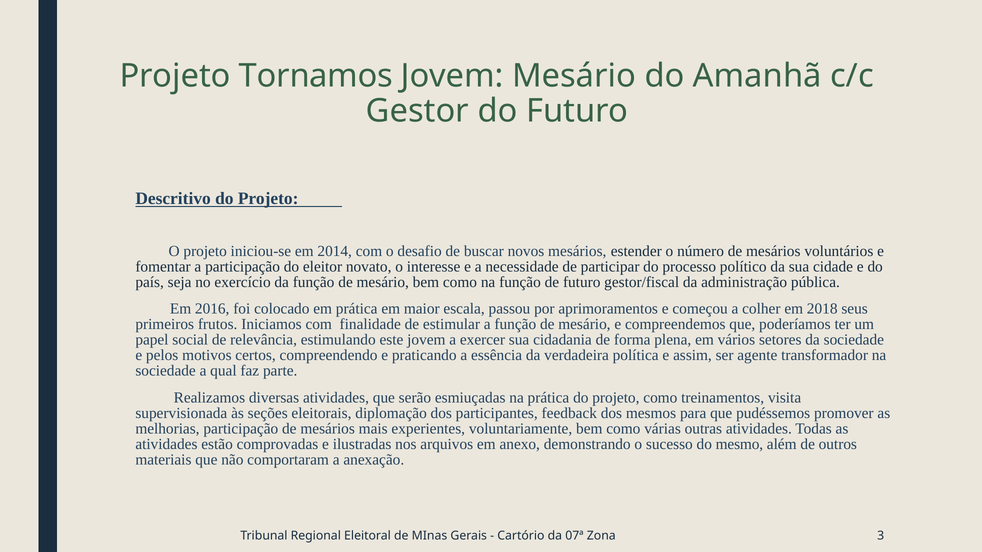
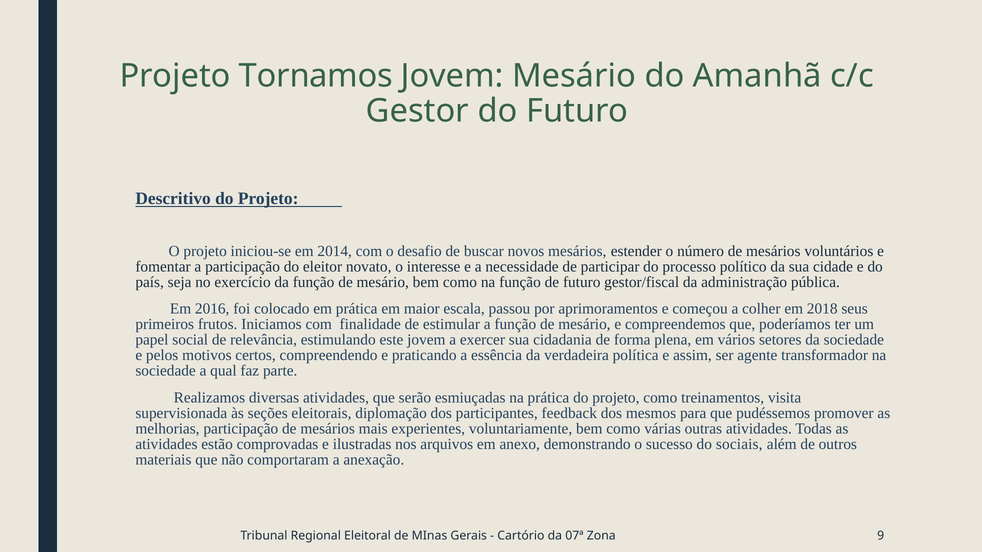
mesmo: mesmo -> sociais (739, 444)
3: 3 -> 9 (881, 536)
